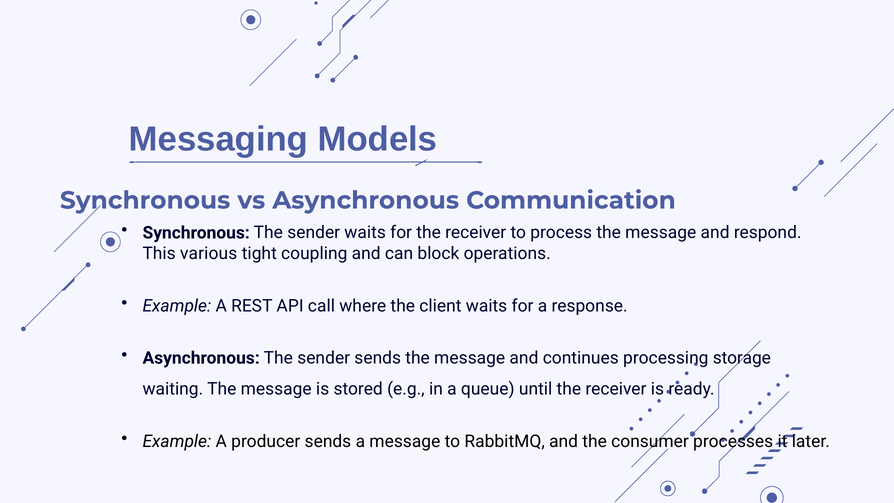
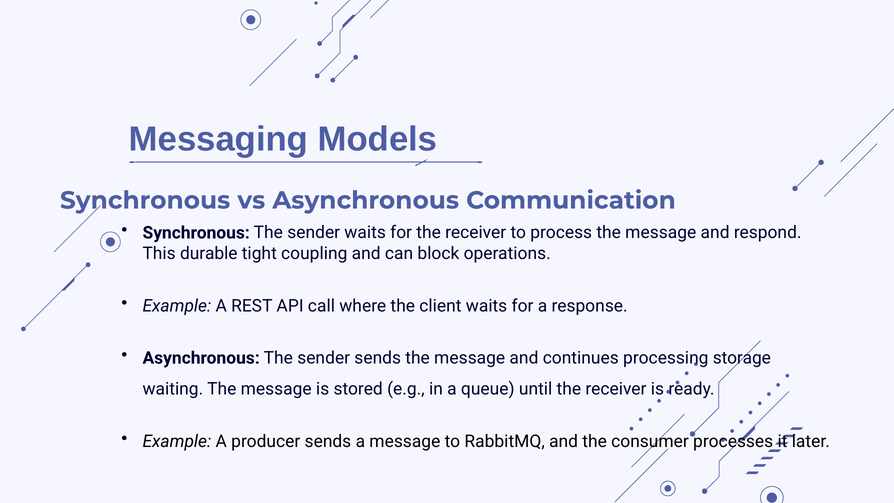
various: various -> durable (209, 254)
